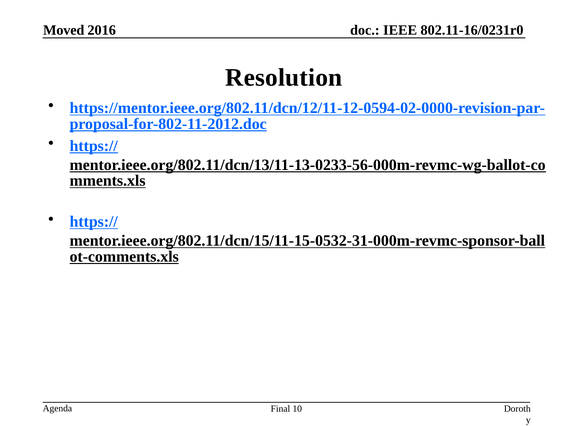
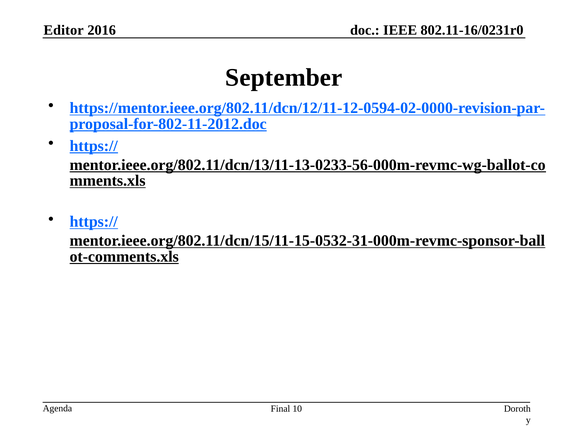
Moved: Moved -> Editor (64, 30)
Resolution: Resolution -> September (284, 77)
